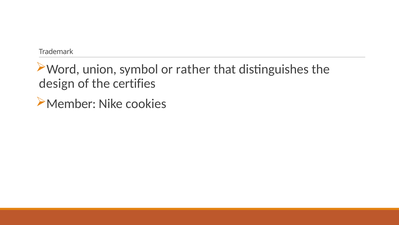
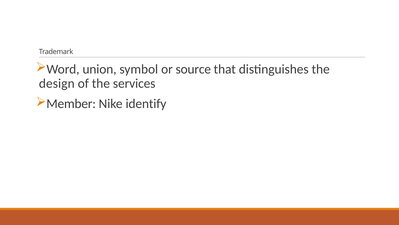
rather: rather -> source (193, 69)
certifies: certifies -> services (134, 83)
cookies: cookies -> identify (146, 104)
